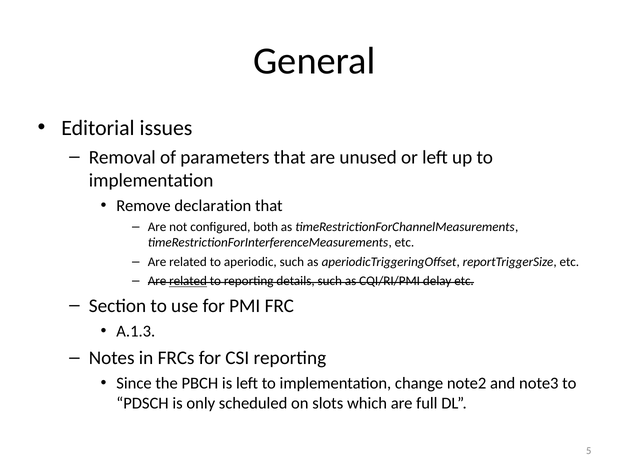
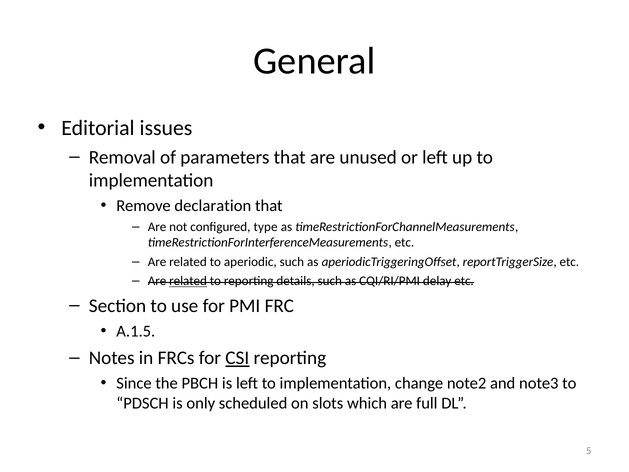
both: both -> type (266, 227)
A.1.3: A.1.3 -> A.1.5 (136, 331)
CSI underline: none -> present (237, 358)
